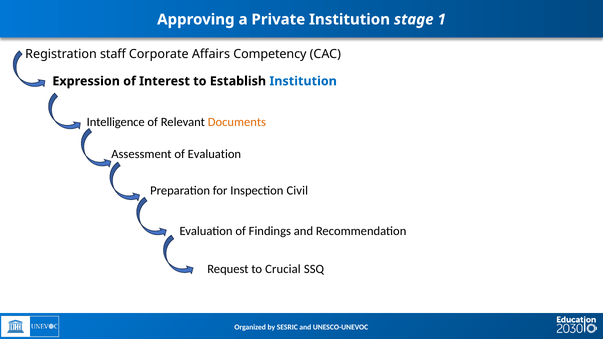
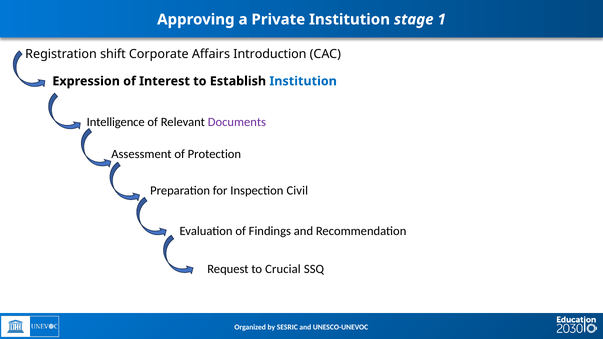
staff: staff -> shift (113, 54)
Competency: Competency -> Introduction (270, 54)
Documents colour: orange -> purple (237, 122)
of Evaluation: Evaluation -> Protection (214, 154)
